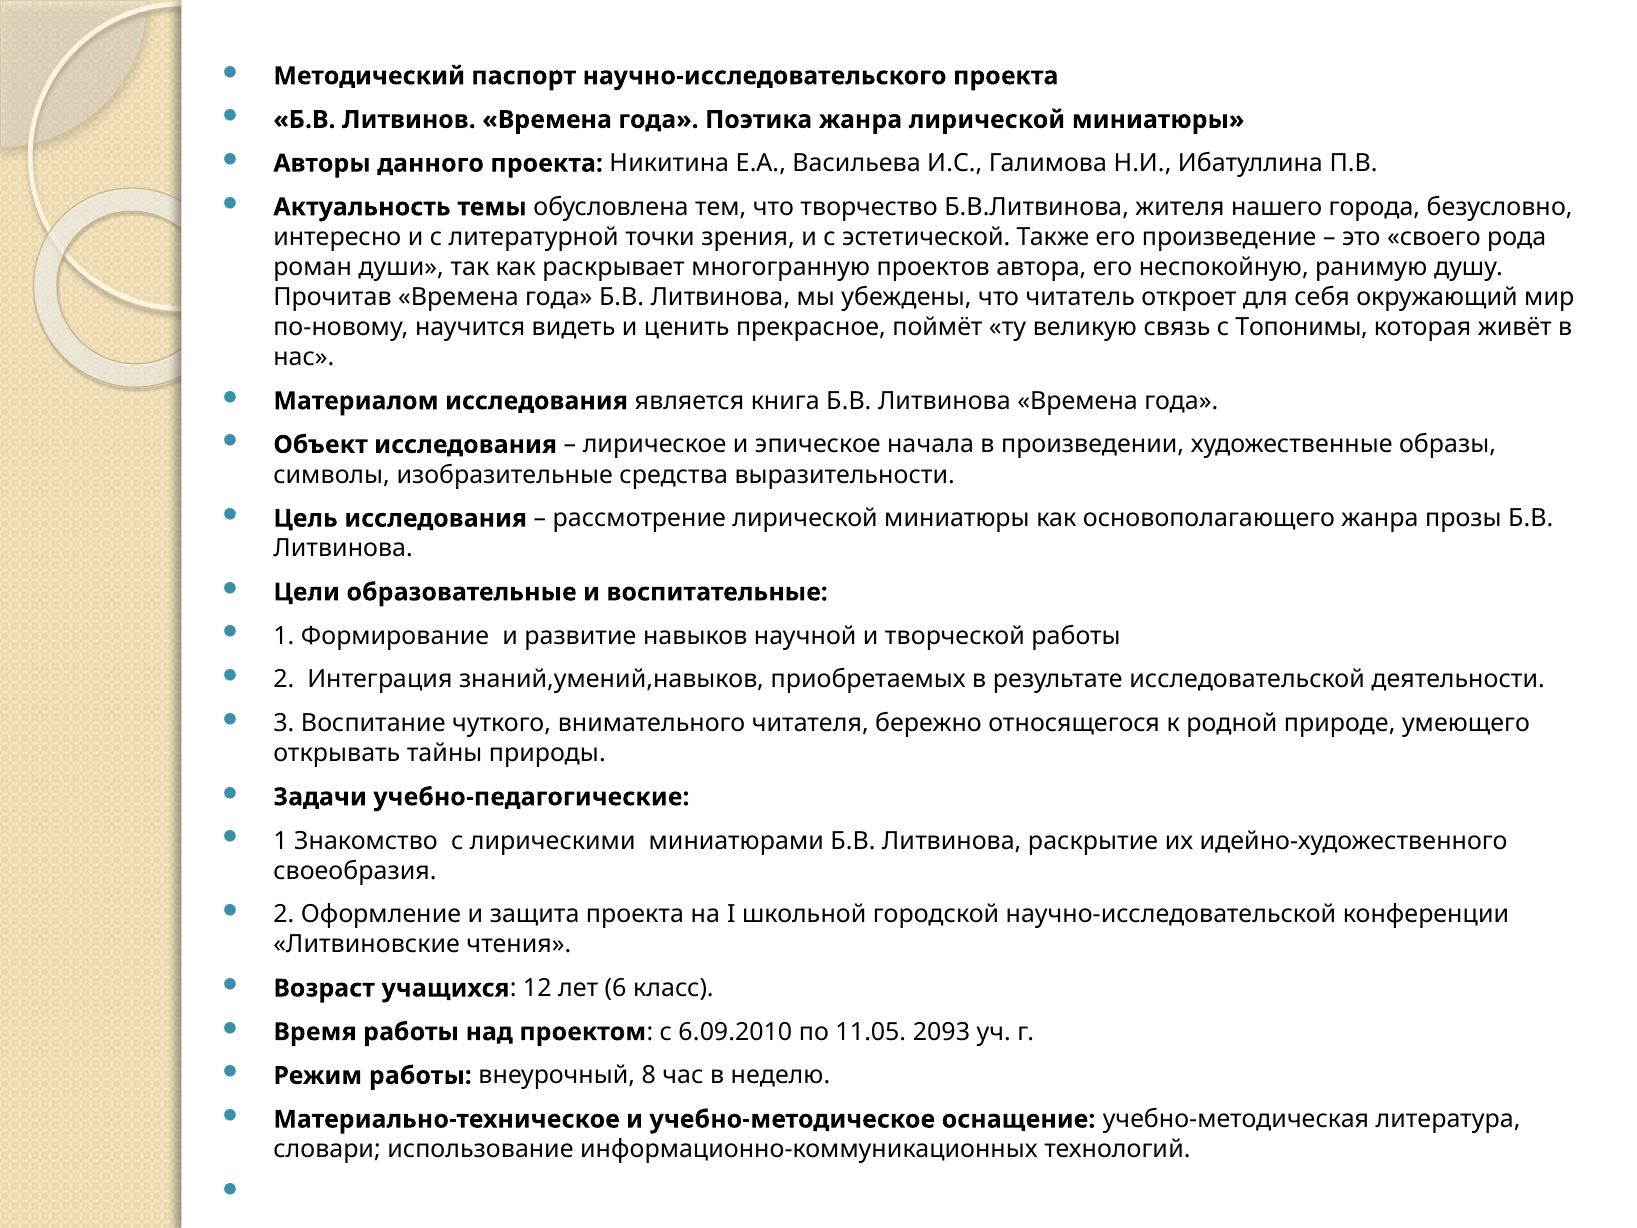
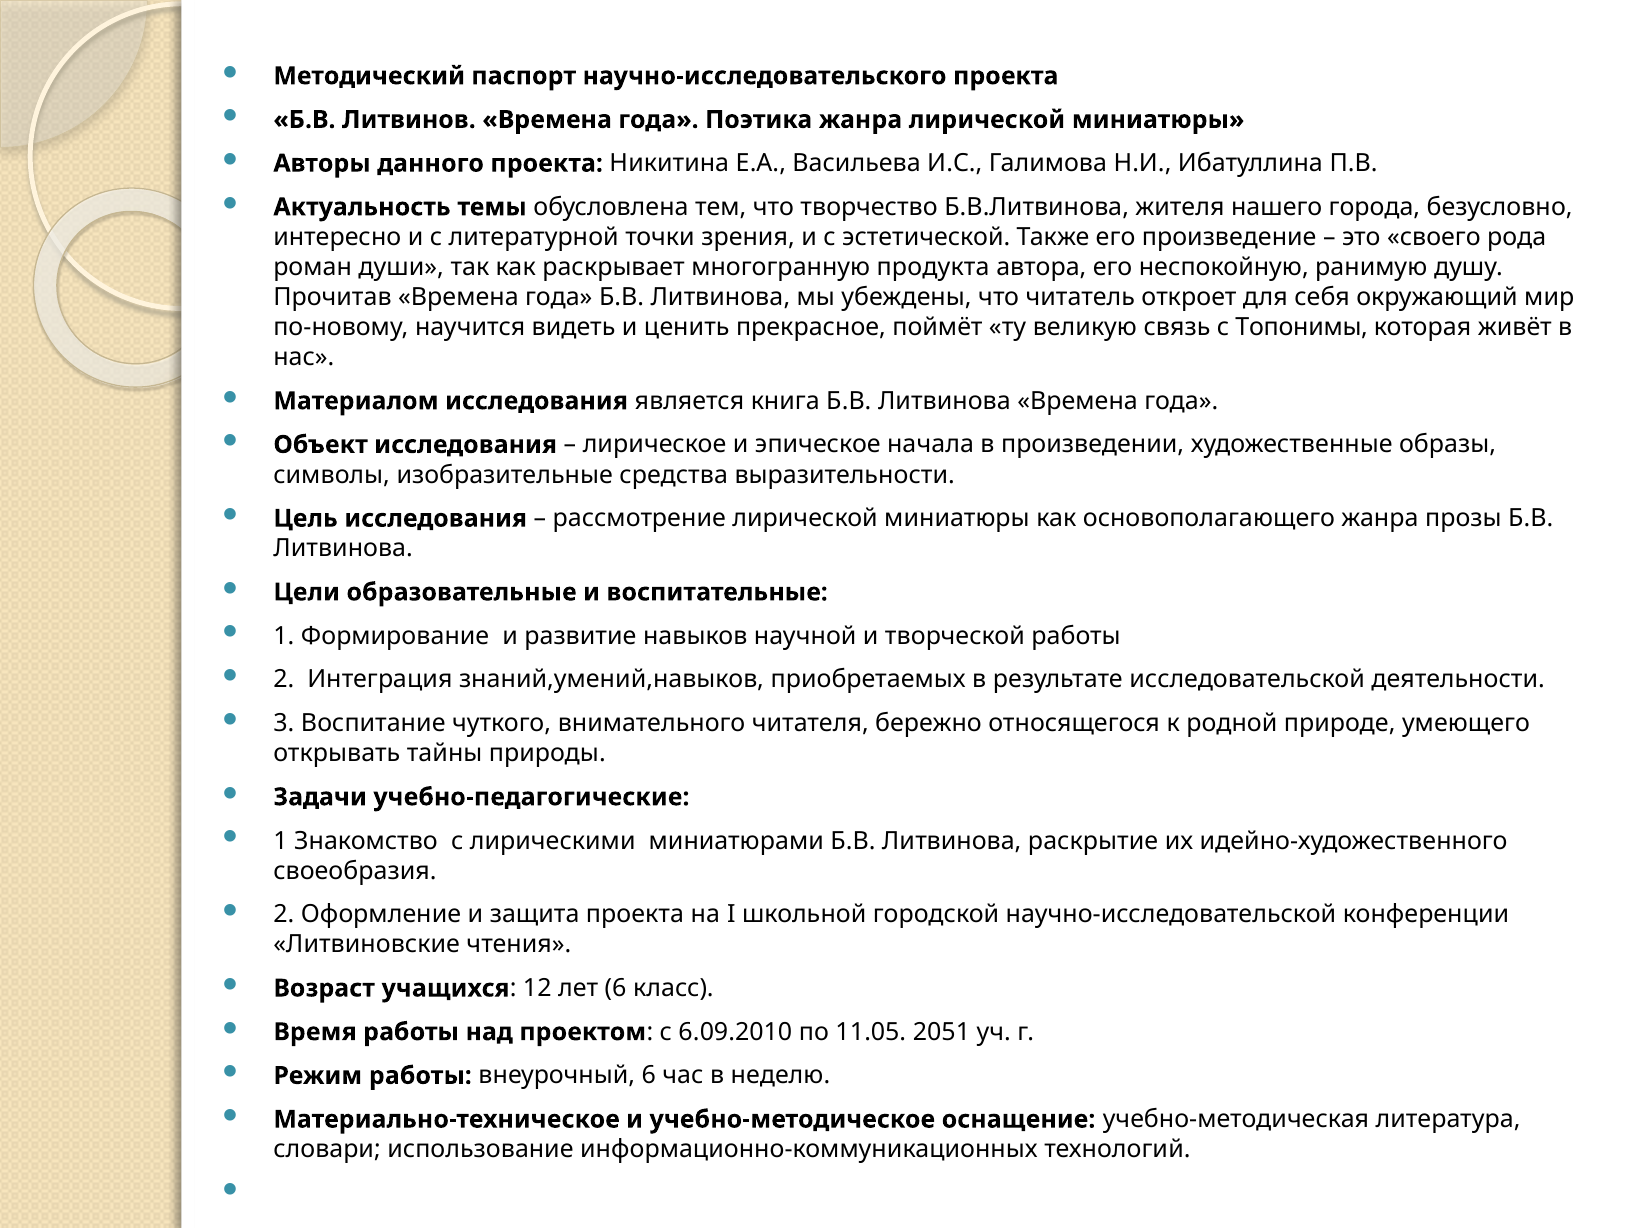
проектов: проектов -> продукта (933, 267)
2093: 2093 -> 2051 (941, 1032)
внеурочный 8: 8 -> 6 (649, 1075)
